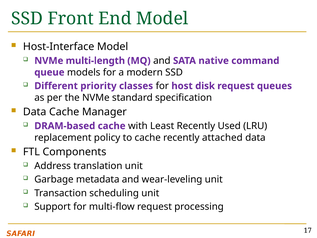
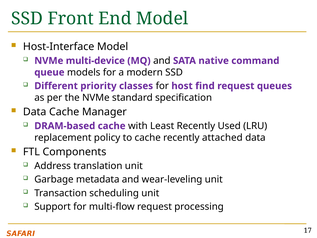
multi-length: multi-length -> multi-device (95, 61)
disk: disk -> find (205, 86)
